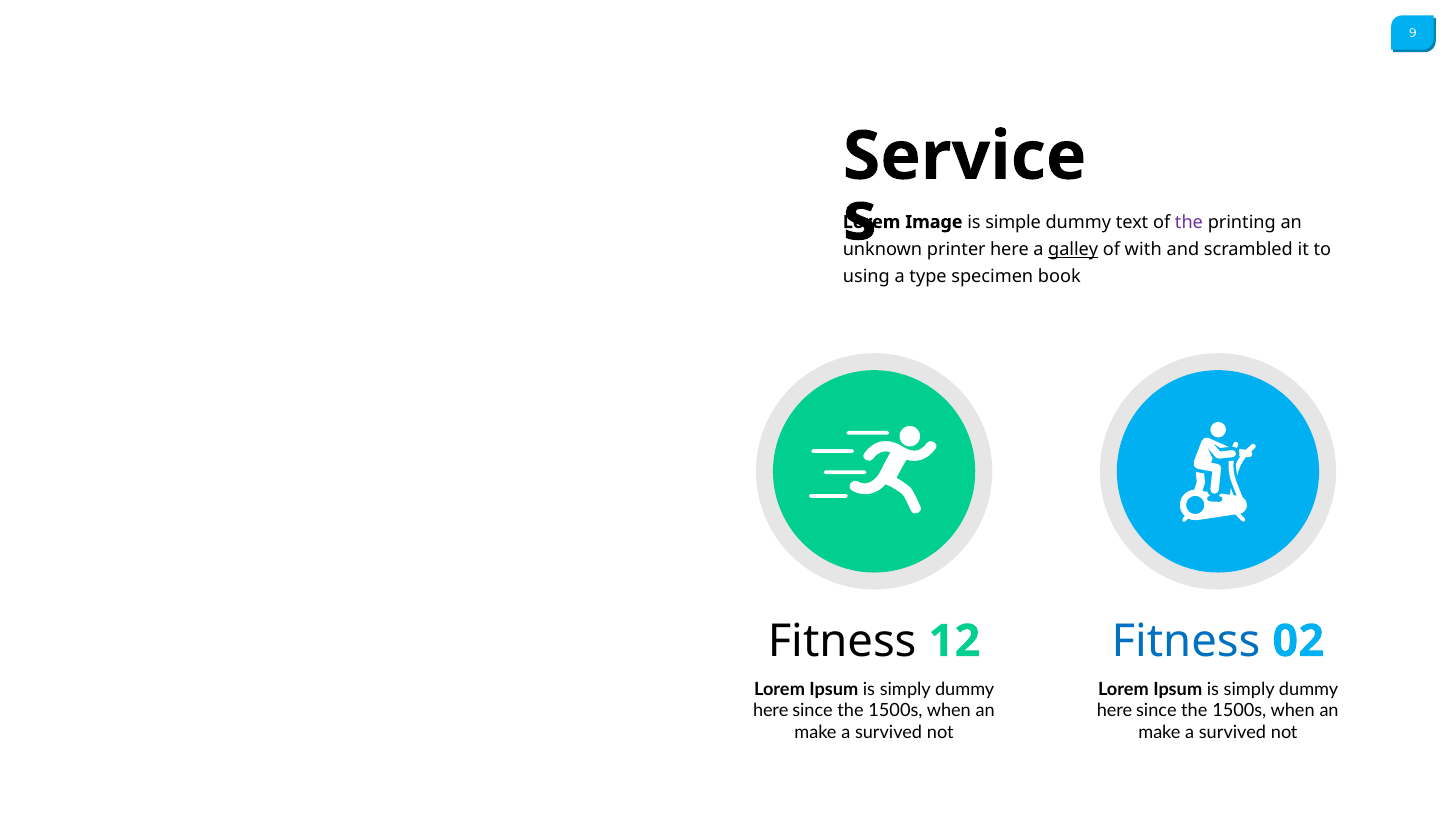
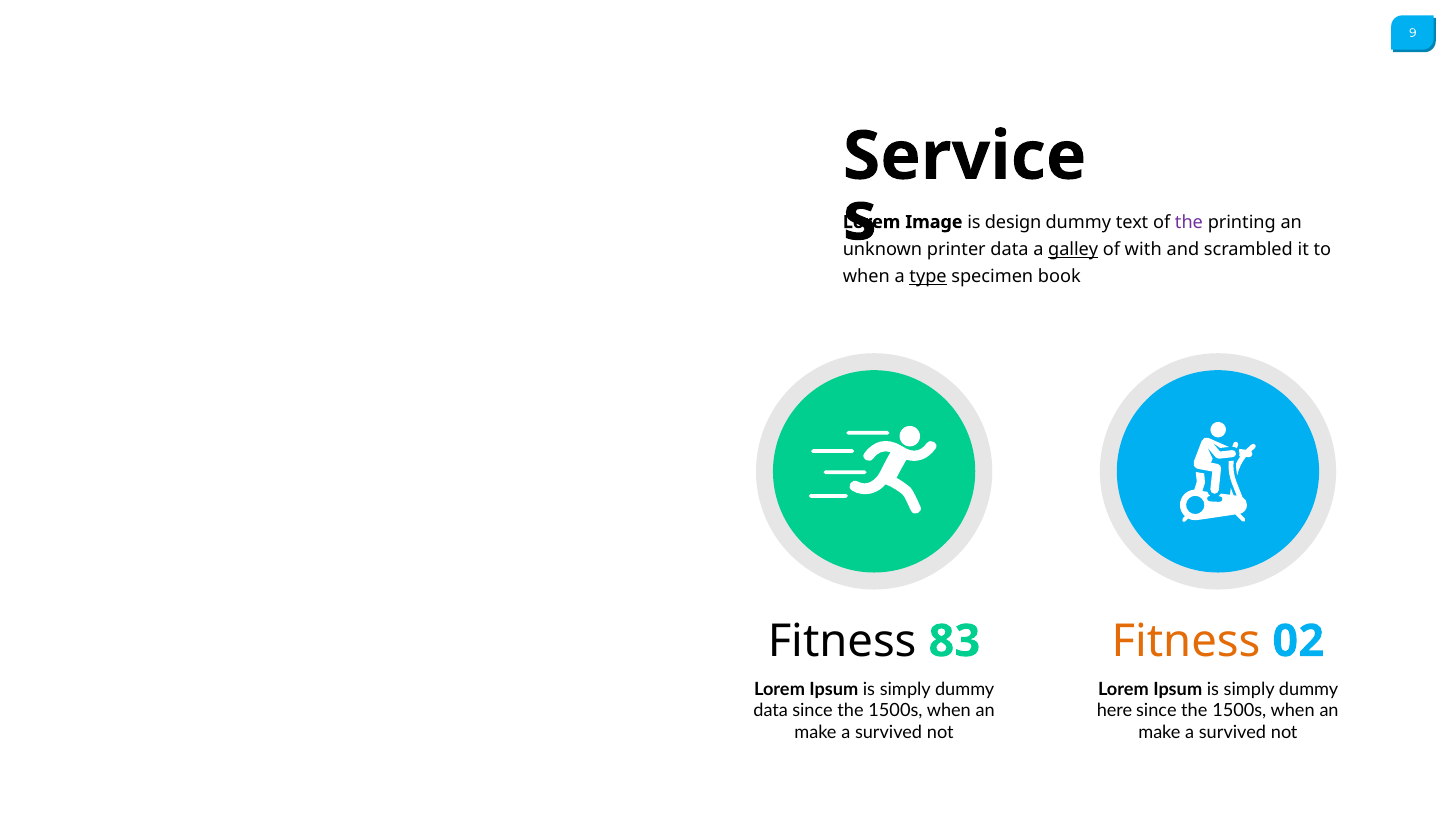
simple: simple -> design (1013, 222)
printer here: here -> data (1009, 249)
using: using -> when (866, 277)
type underline: none -> present (928, 277)
12: 12 -> 83 (954, 641)
Fitness colour: blue -> orange (1186, 641)
here: here -> data (771, 711)
